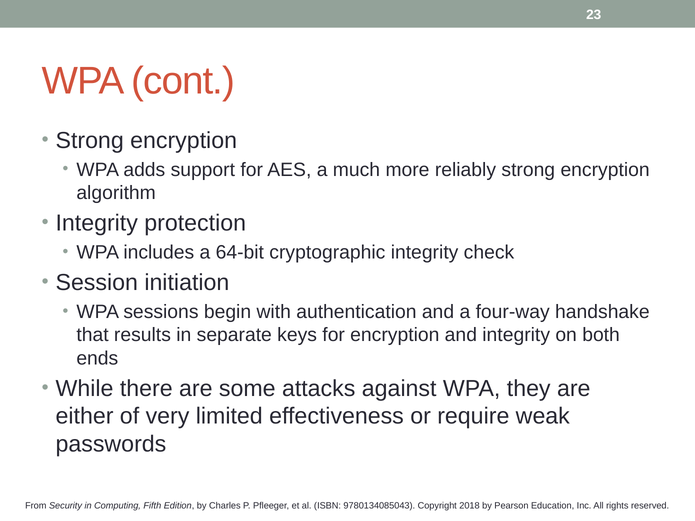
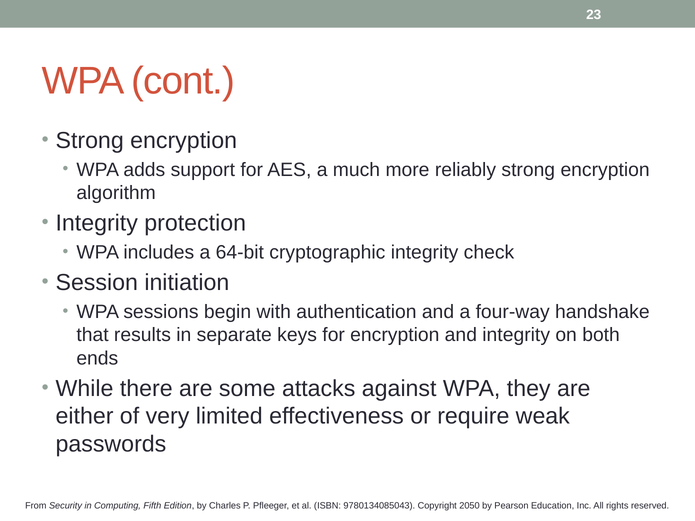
2018: 2018 -> 2050 (469, 506)
